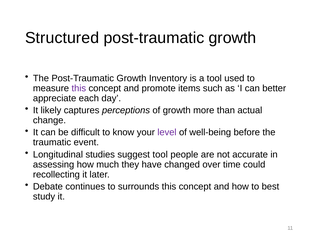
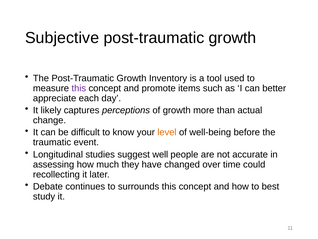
Structured: Structured -> Subjective (62, 38)
level colour: purple -> orange (167, 132)
suggest tool: tool -> well (160, 154)
